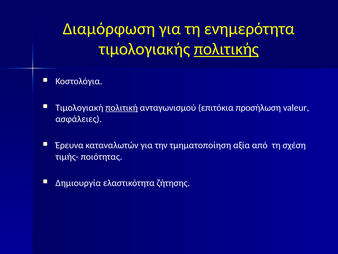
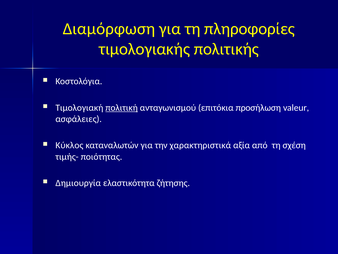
ενημερότητα: ενημερότητα -> πληροφορίες (250, 29)
πολιτικής underline: present -> none (226, 49)
Έρευνα: Έρευνα -> Κύκλος (69, 145)
τμηματοποίηση: τμηματοποίηση -> χαρακτηριστικά (200, 145)
